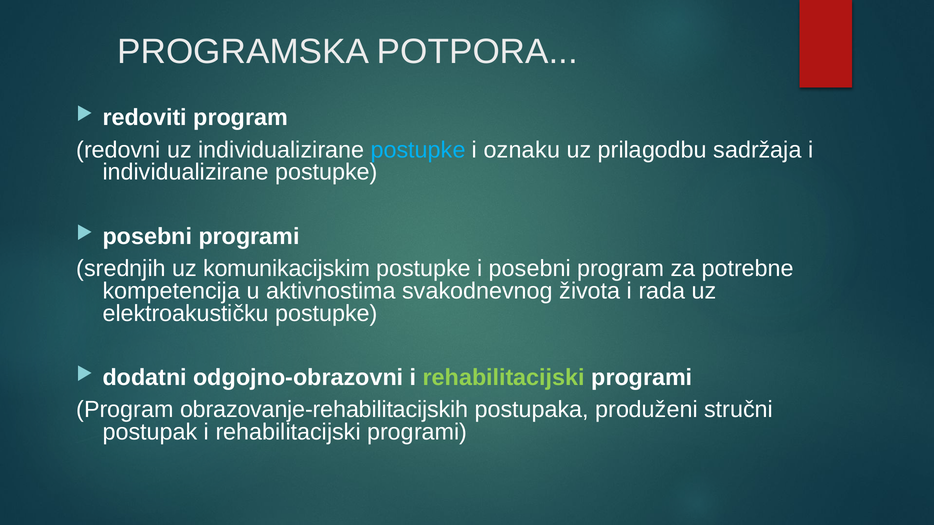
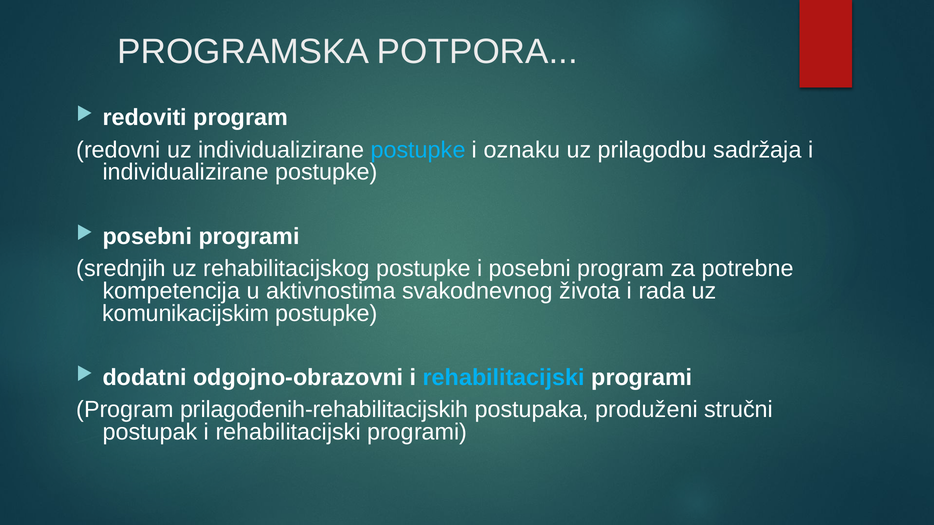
komunikacijskim: komunikacijskim -> rehabilitacijskog (287, 269)
elektroakustičku: elektroakustičku -> komunikacijskim (186, 314)
rehabilitacijski colour: light green -> light blue (504, 378)
obrazovanje-rehabilitacijskih: obrazovanje-rehabilitacijskih -> prilagođenih-rehabilitacijskih (324, 410)
